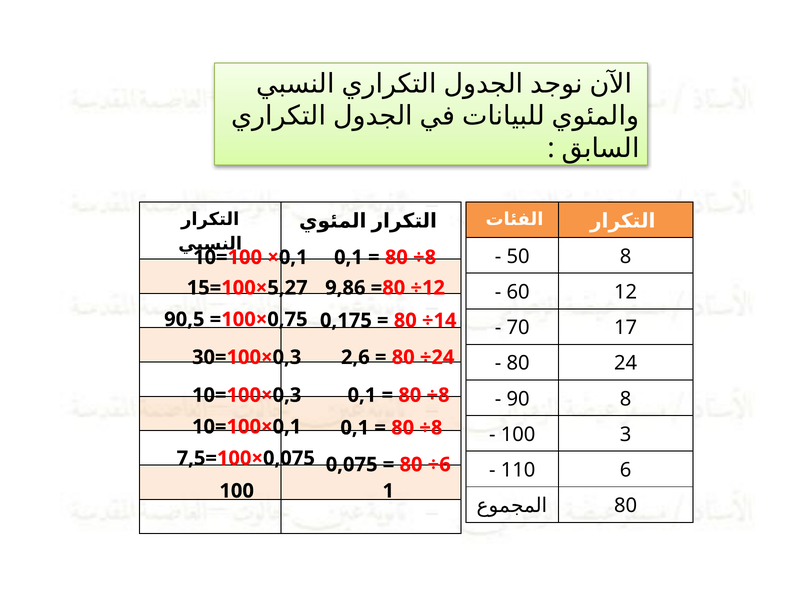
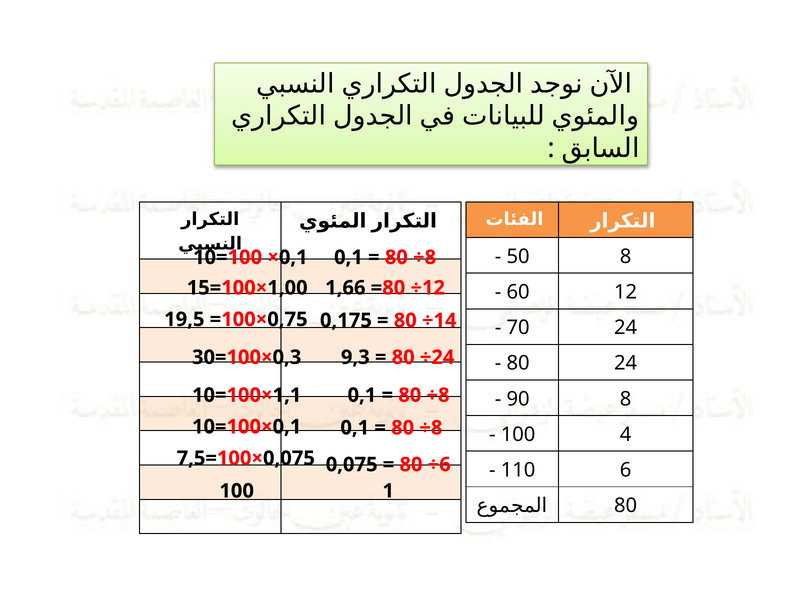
5,27: 5,27 -> 1,00 (287, 288)
9,86: 9,86 -> 1,66 (345, 288)
90,5: 90,5 -> 19,5 (184, 319)
17: 17 -> 24 (626, 328)
2,6: 2,6 -> 9,3 (355, 357)
0,3: 0,3 -> 1,1 (287, 395)
3: 3 -> 4 (626, 434)
